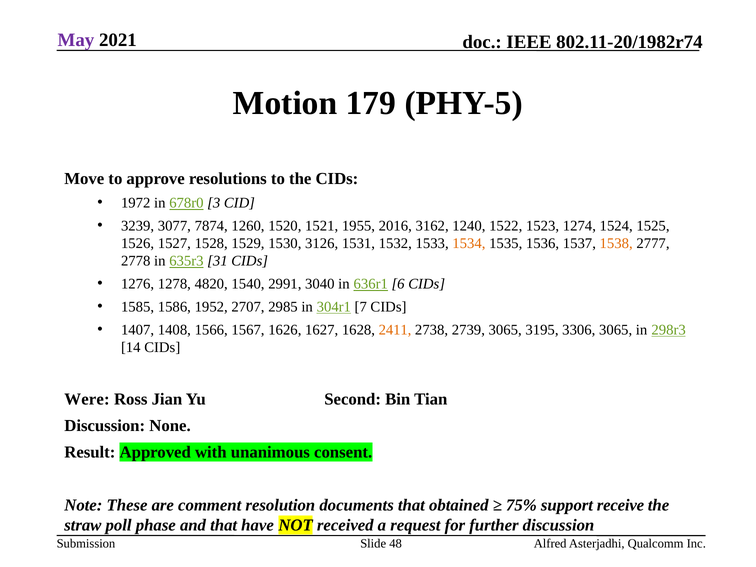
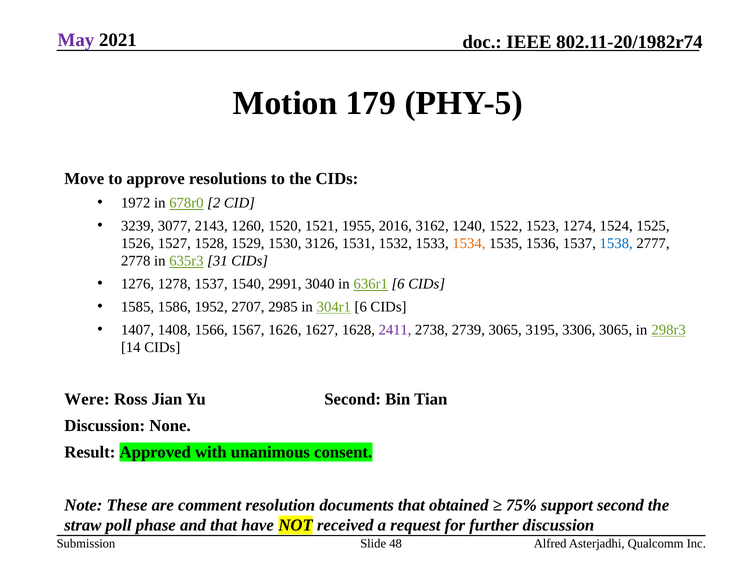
3: 3 -> 2 (214, 203)
7874: 7874 -> 2143 (211, 226)
1538 colour: orange -> blue (616, 243)
1278 4820: 4820 -> 1537 (211, 284)
304r1 7: 7 -> 6 (361, 307)
2411 colour: orange -> purple (395, 330)
support receive: receive -> second (620, 505)
